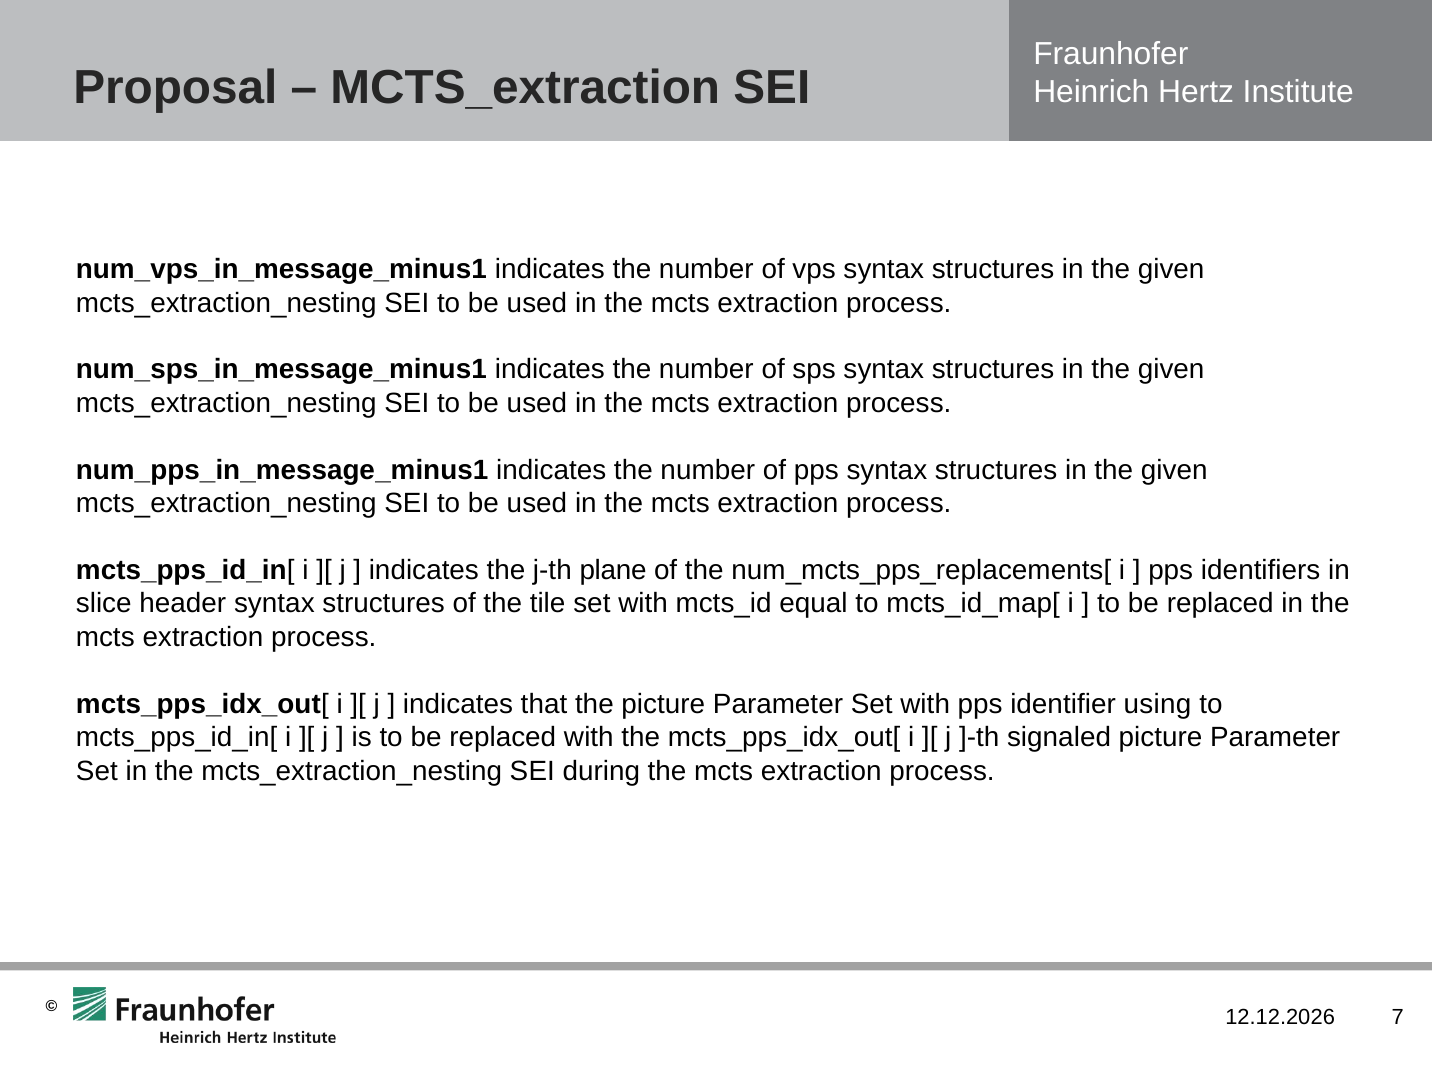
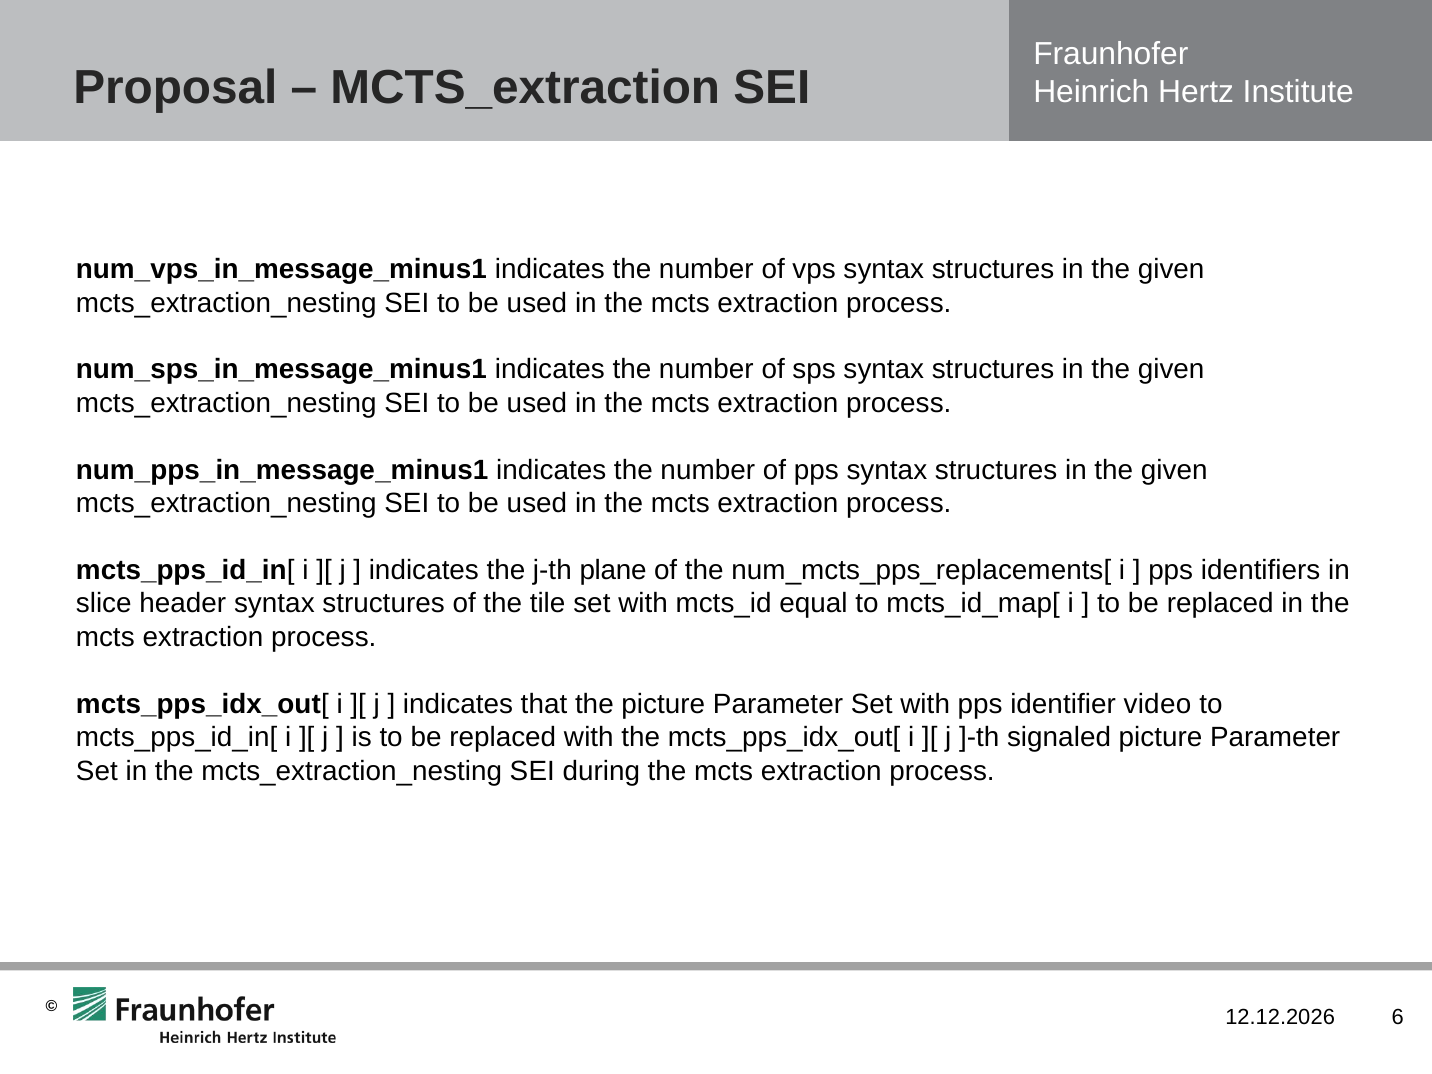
using: using -> video (1157, 704)
7: 7 -> 6 (1398, 1018)
